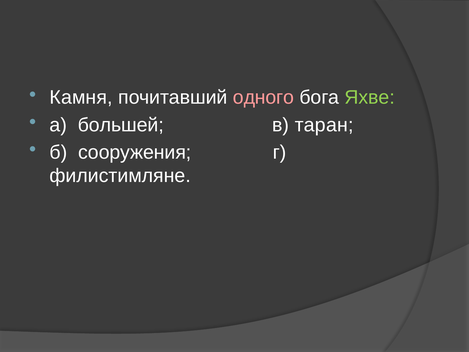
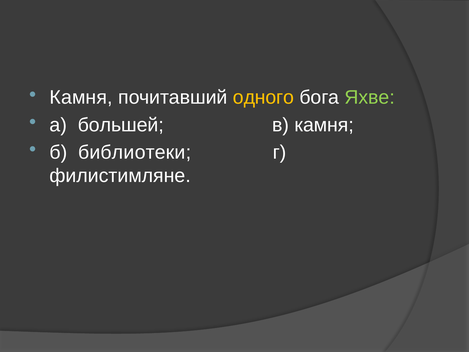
одного colour: pink -> yellow (264, 97)
в таран: таран -> камня (324, 125)
сооружения: сооружения -> библиотеки (135, 152)
